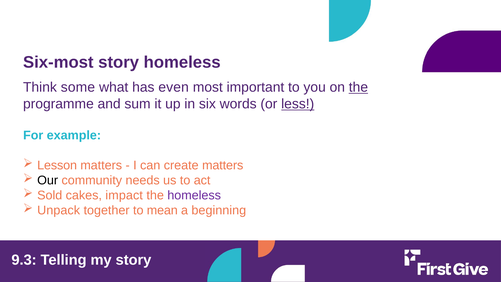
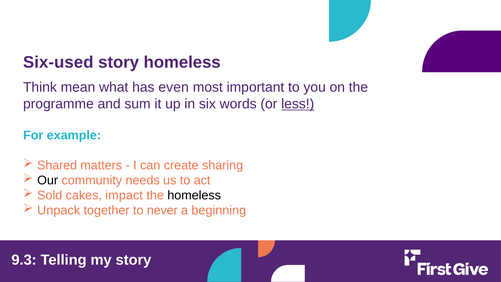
Six-most: Six-most -> Six-used (58, 62)
some: some -> mean (78, 87)
the underline: present -> none (358, 87)
Lesson: Lesson -> Shared (57, 165)
create matters: matters -> sharing (223, 165)
homeless colour: purple -> black (194, 195)
mean: mean -> never (162, 210)
